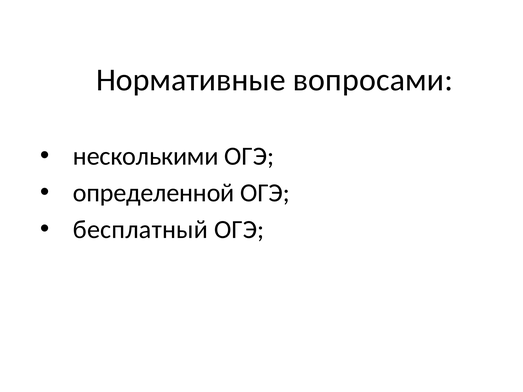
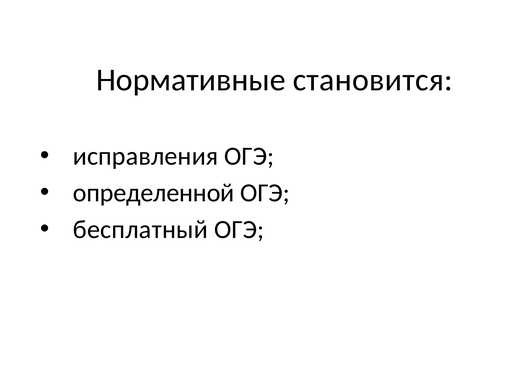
вопросами: вопросами -> становится (373, 80)
несколькими: несколькими -> исправления (146, 156)
